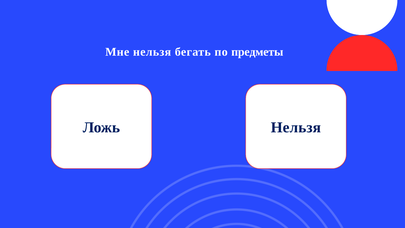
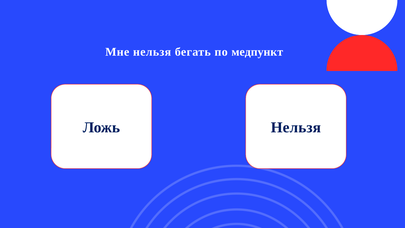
предметы: предметы -> медпункт (257, 52)
